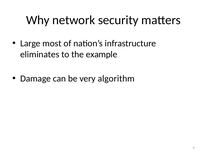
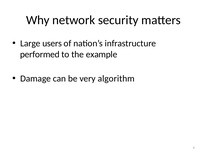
most: most -> users (52, 43)
eliminates: eliminates -> performed (40, 54)
